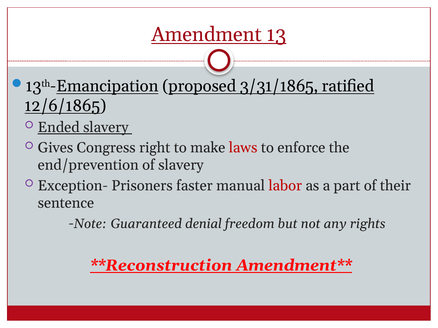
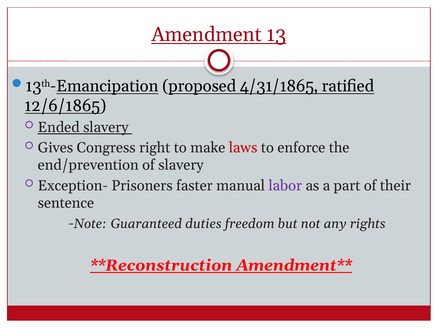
3/31/1865: 3/31/1865 -> 4/31/1865 (279, 86)
labor colour: red -> purple (285, 186)
denial: denial -> duties (203, 224)
